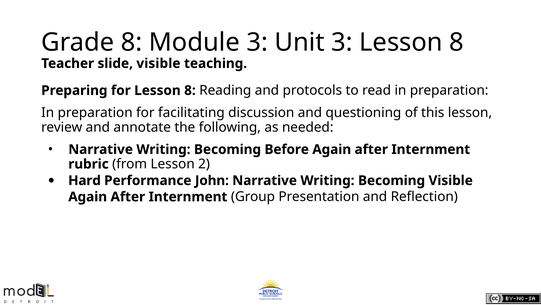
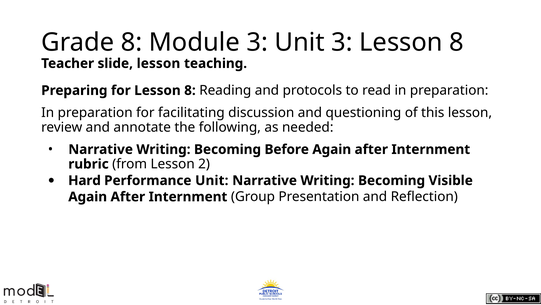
slide visible: visible -> lesson (158, 63)
Performance John: John -> Unit (212, 180)
